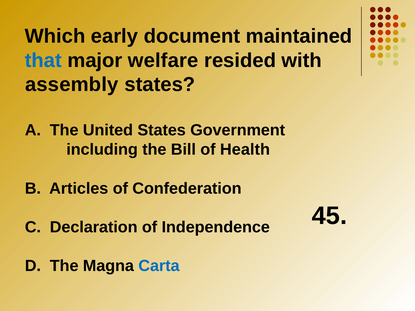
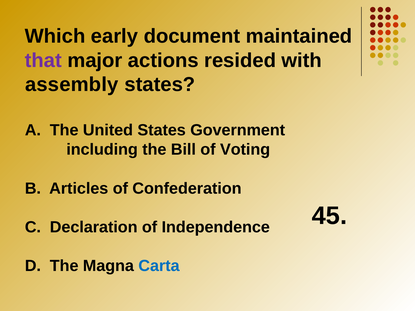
that colour: blue -> purple (43, 60)
welfare: welfare -> actions (163, 60)
Health: Health -> Voting (245, 150)
